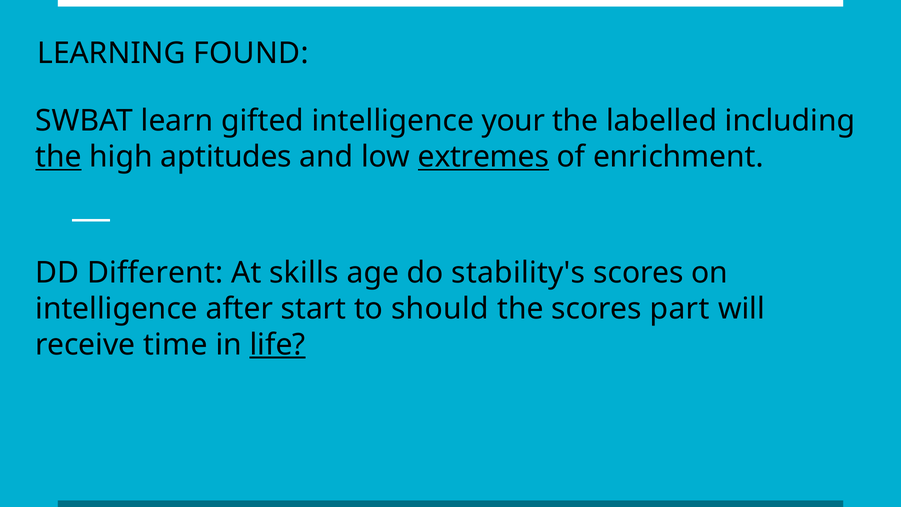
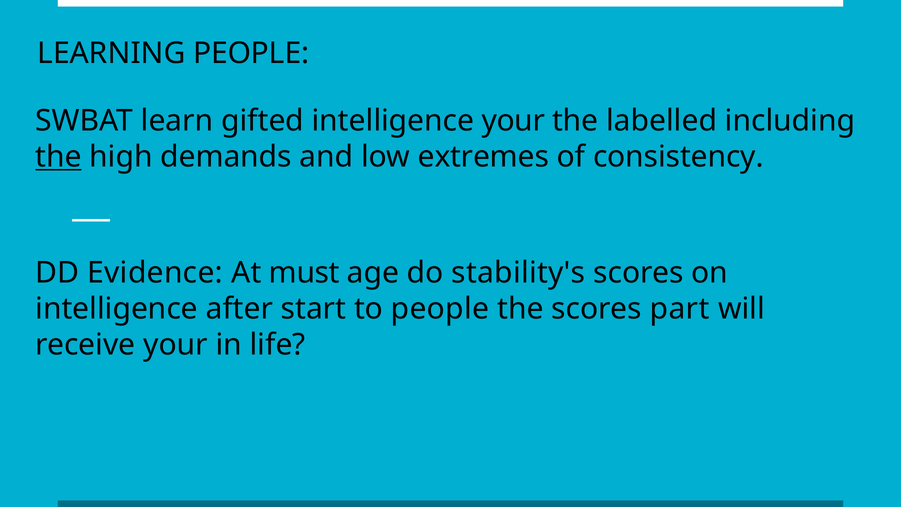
LEARNING FOUND: FOUND -> PEOPLE (251, 53)
aptitudes: aptitudes -> demands (226, 157)
extremes underline: present -> none (483, 157)
enrichment: enrichment -> consistency (678, 157)
Different: Different -> Evidence (155, 273)
skills: skills -> must (304, 273)
to should: should -> people (440, 309)
receive time: time -> your (175, 345)
life underline: present -> none (278, 345)
